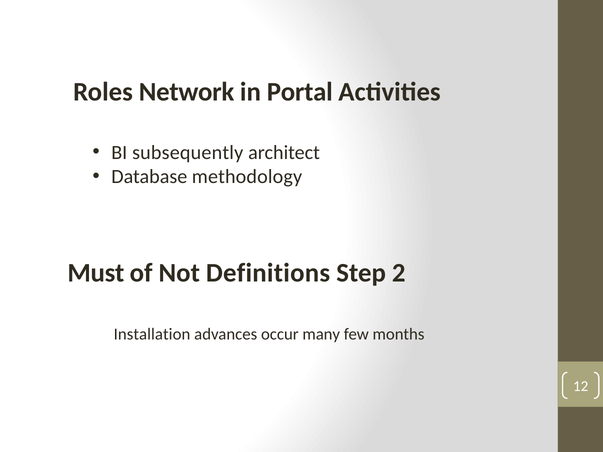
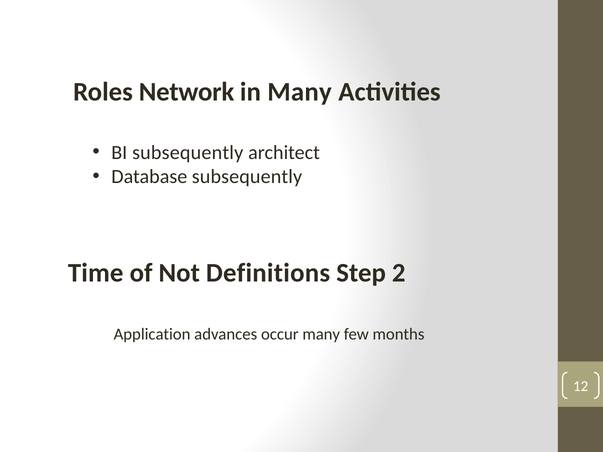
in Portal: Portal -> Many (300, 92)
Database methodology: methodology -> subsequently (247, 177)
Must: Must -> Time (96, 273)
Installation: Installation -> Application (152, 335)
